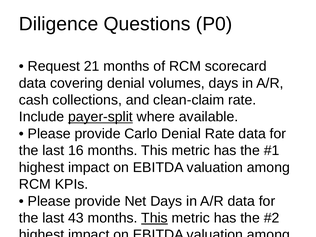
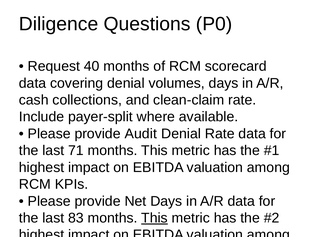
21: 21 -> 40 (92, 66)
payer-split underline: present -> none (100, 117)
Carlo: Carlo -> Audit (141, 134)
16: 16 -> 71 (76, 151)
43: 43 -> 83 (76, 218)
